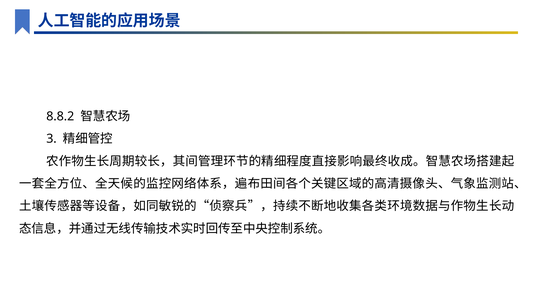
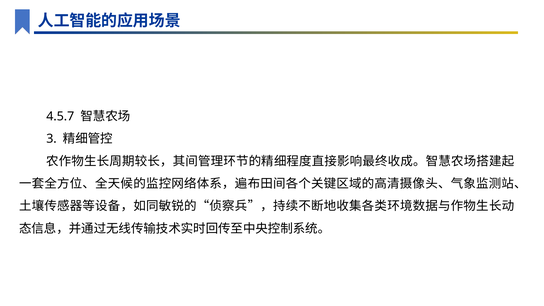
8.8.2: 8.8.2 -> 4.5.7 (60, 116)
